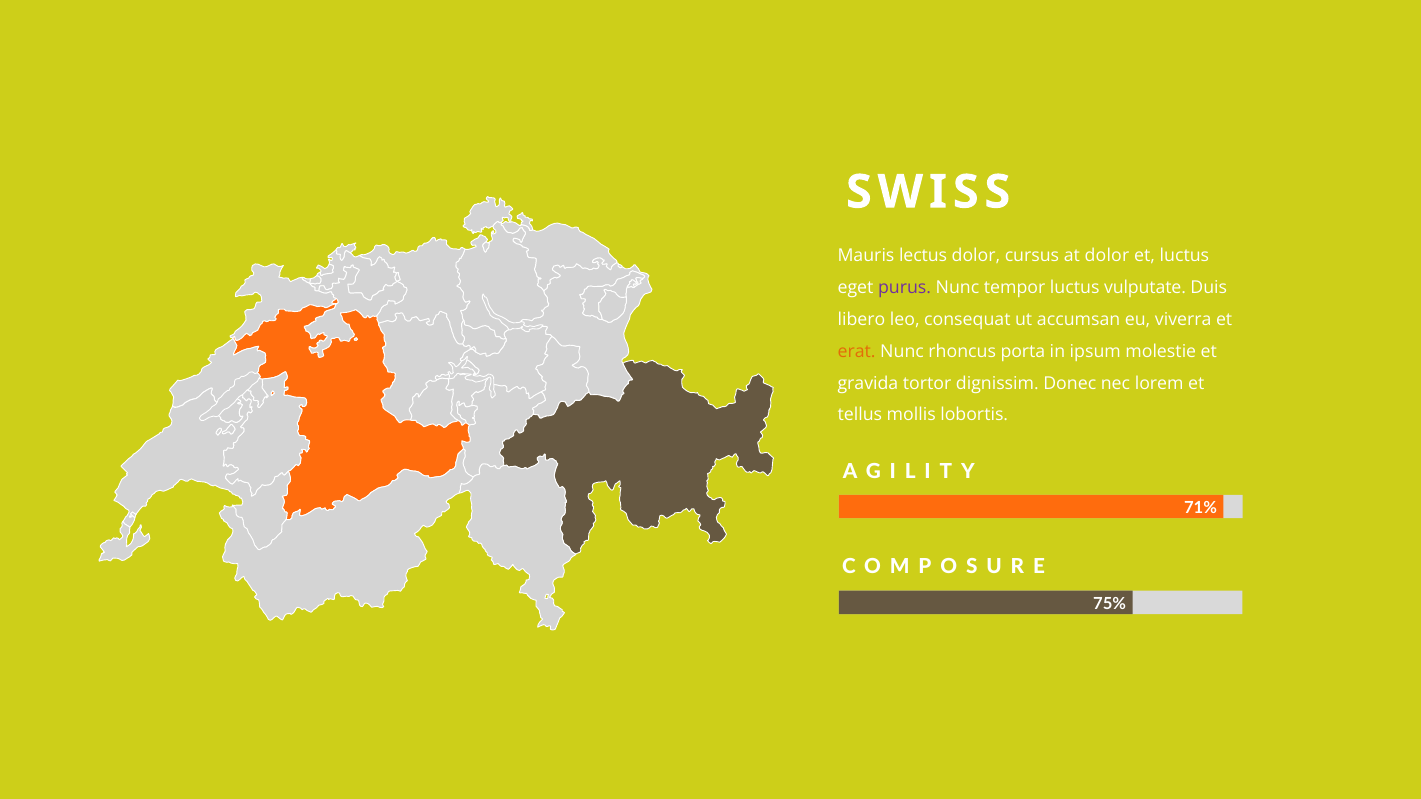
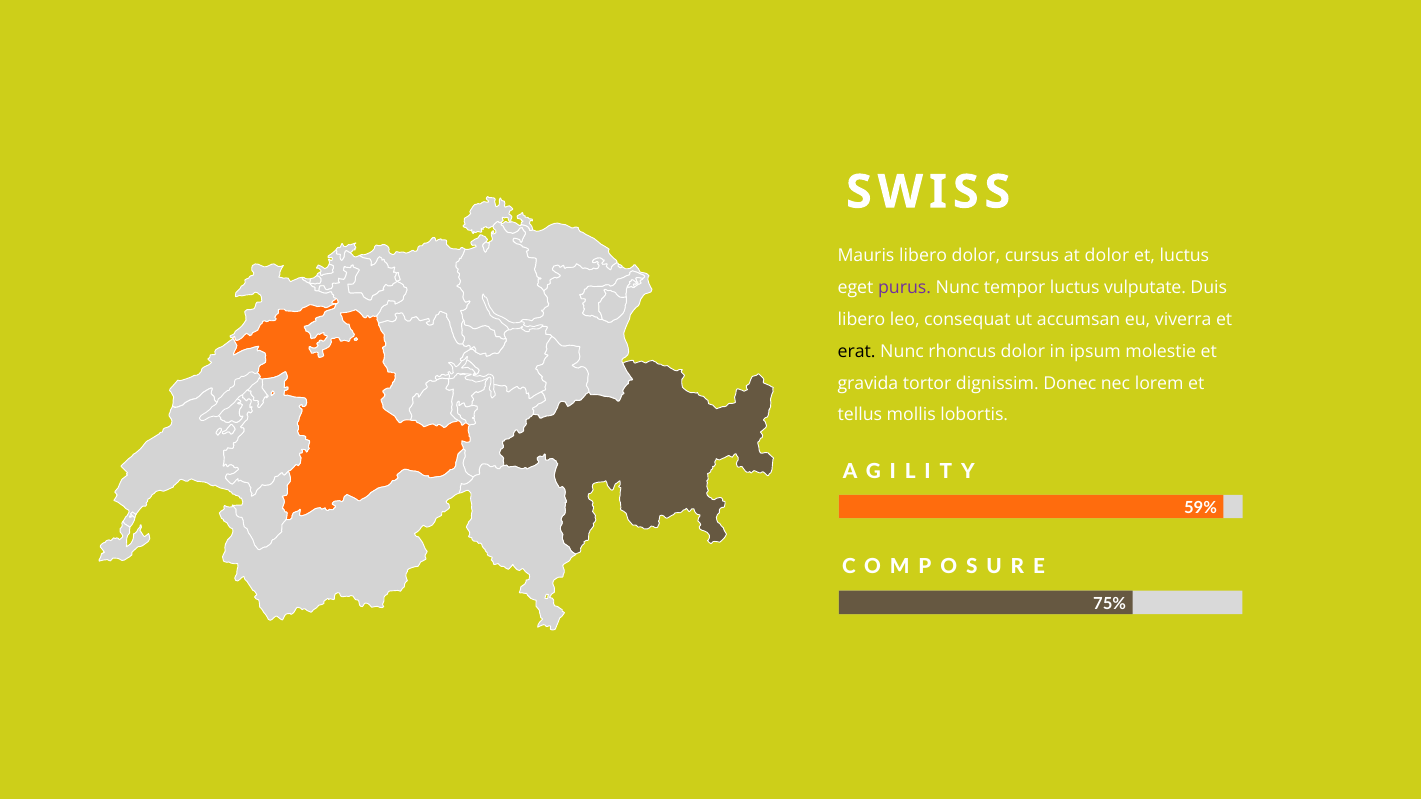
Mauris lectus: lectus -> libero (923, 256)
erat colour: orange -> black (857, 351)
rhoncus porta: porta -> dolor (1023, 351)
71%: 71% -> 59% (1200, 508)
